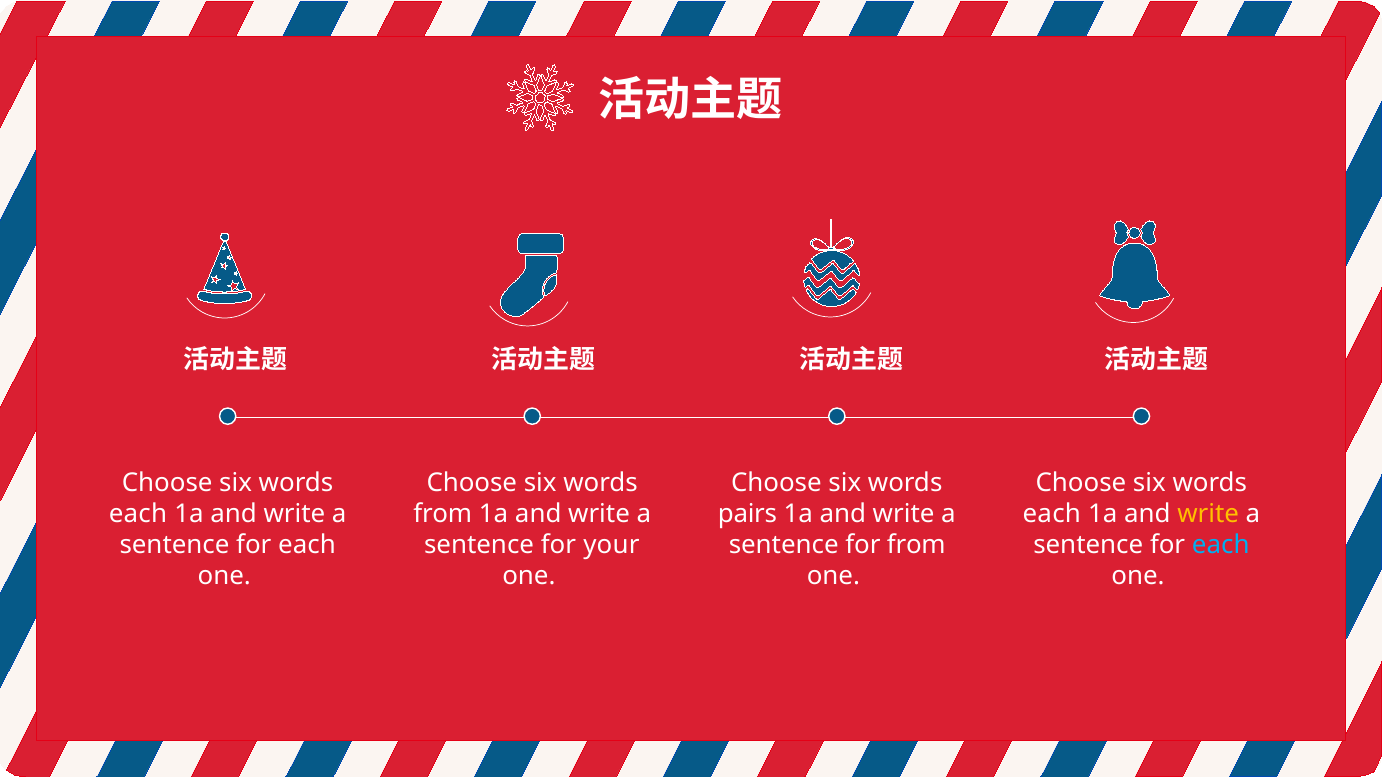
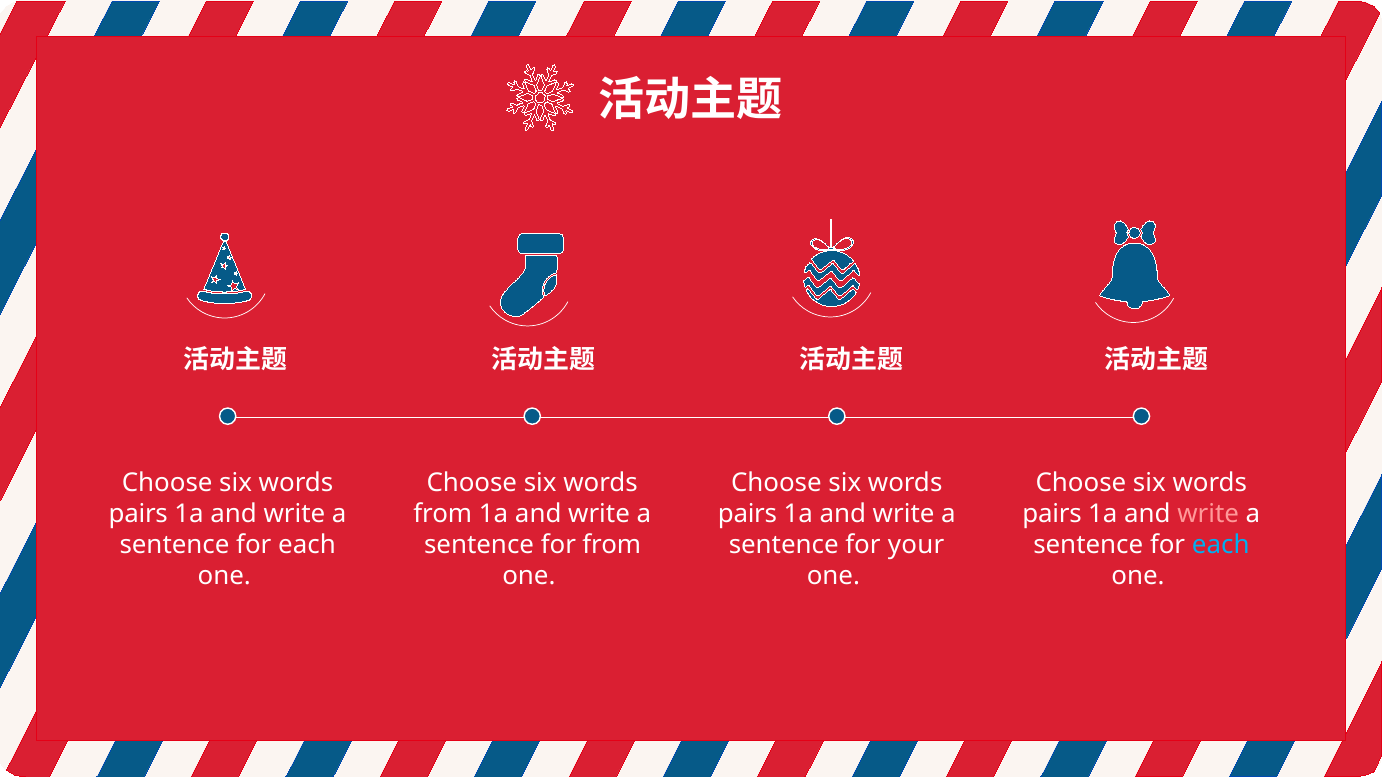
each: each -> pairs (138, 514)
each: each -> pairs (1052, 514)
write colour: yellow -> pink (1208, 514)
for your: your -> from (612, 545)
for from: from -> your (916, 545)
